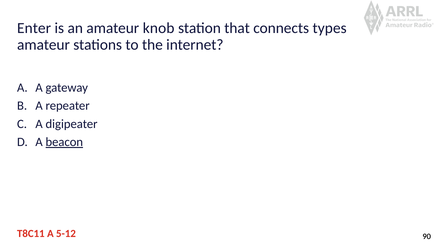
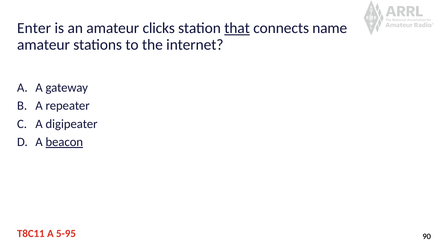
knob: knob -> clicks (159, 28)
that underline: none -> present (237, 28)
types: types -> name (330, 28)
5-12: 5-12 -> 5-95 (66, 234)
